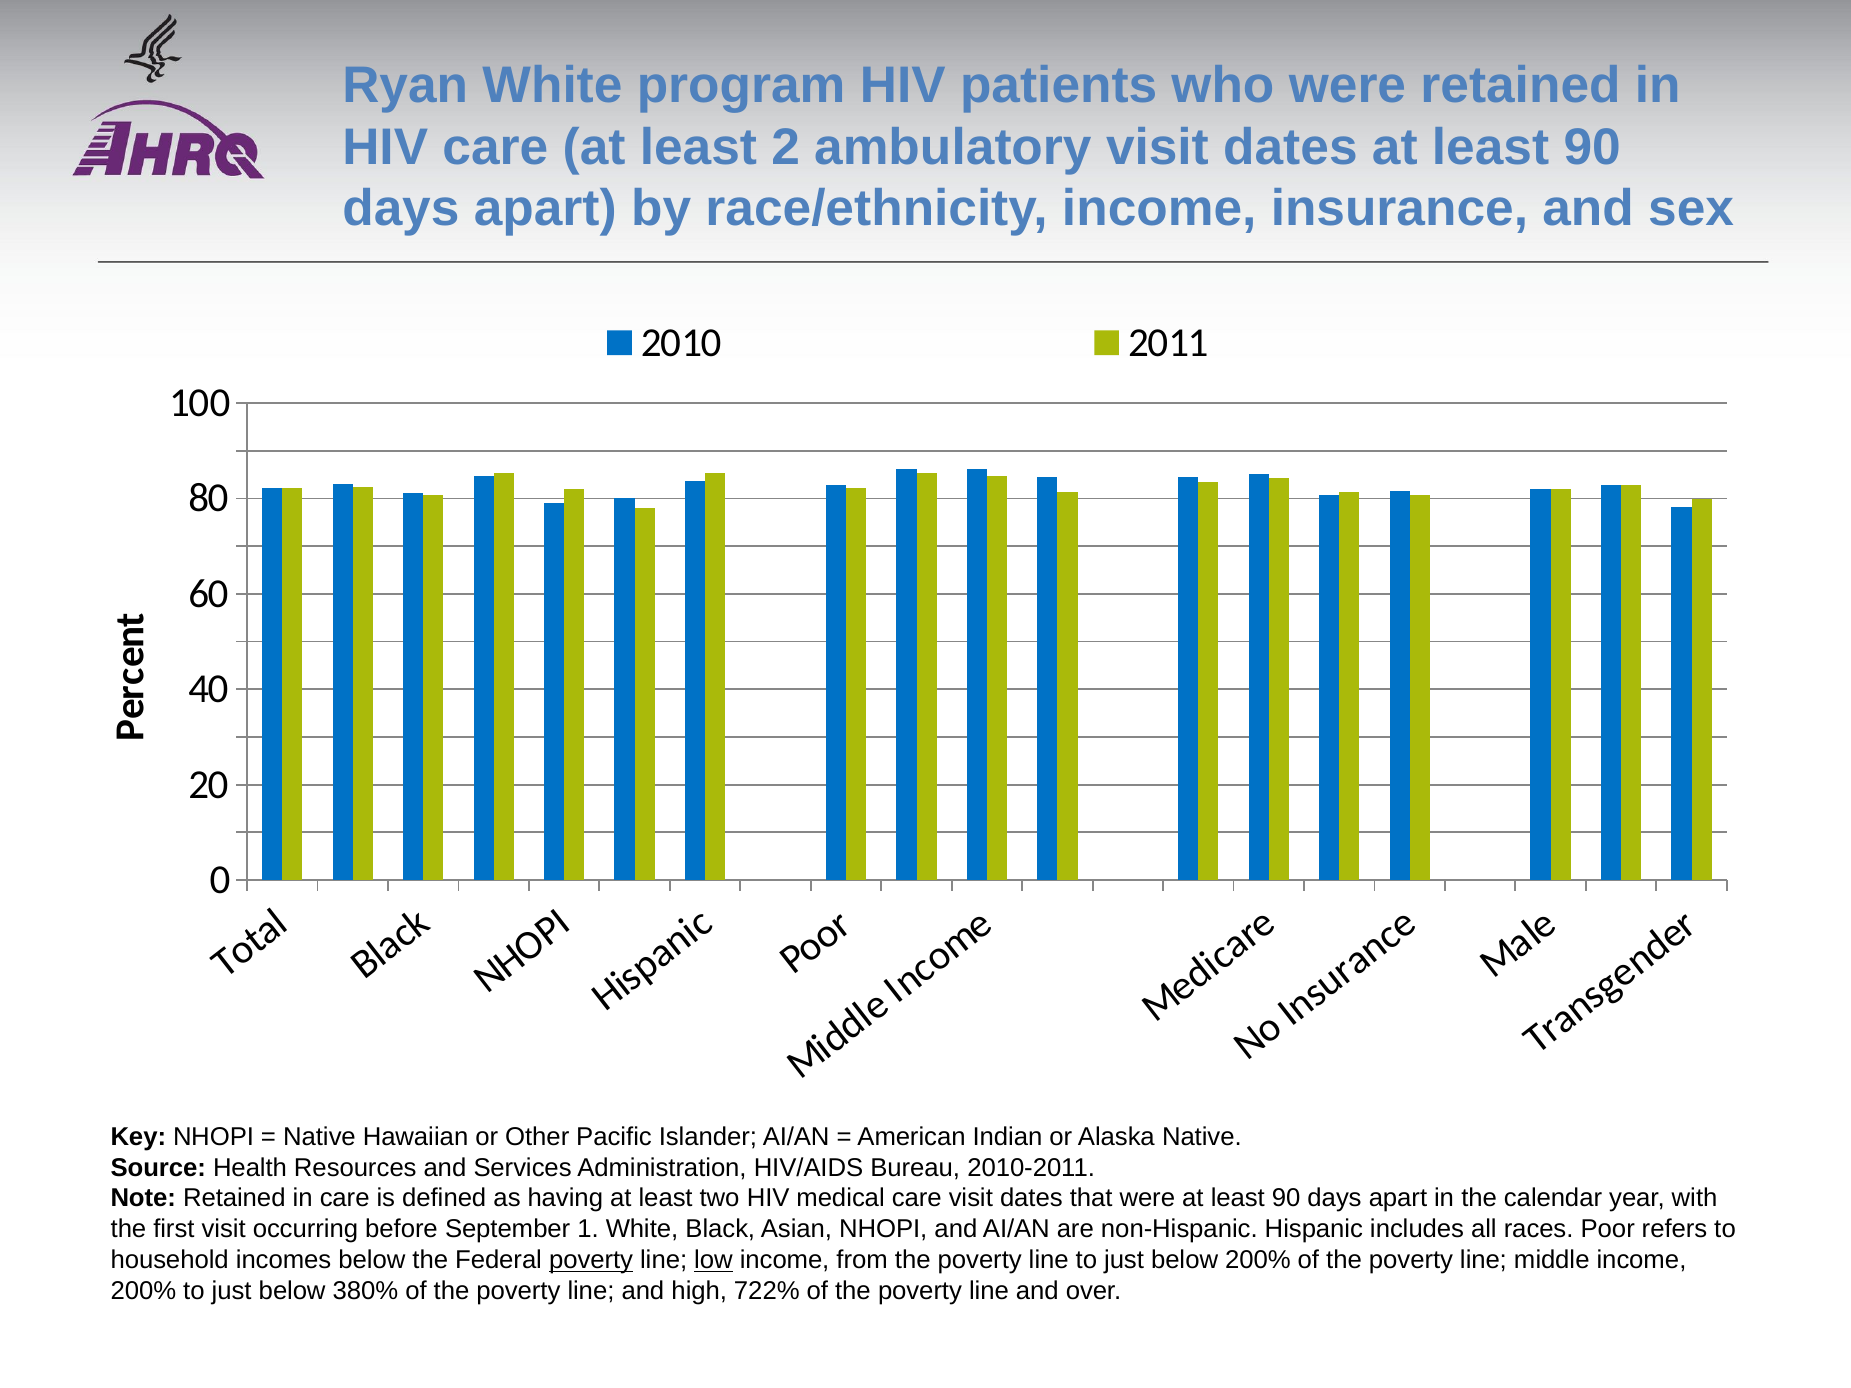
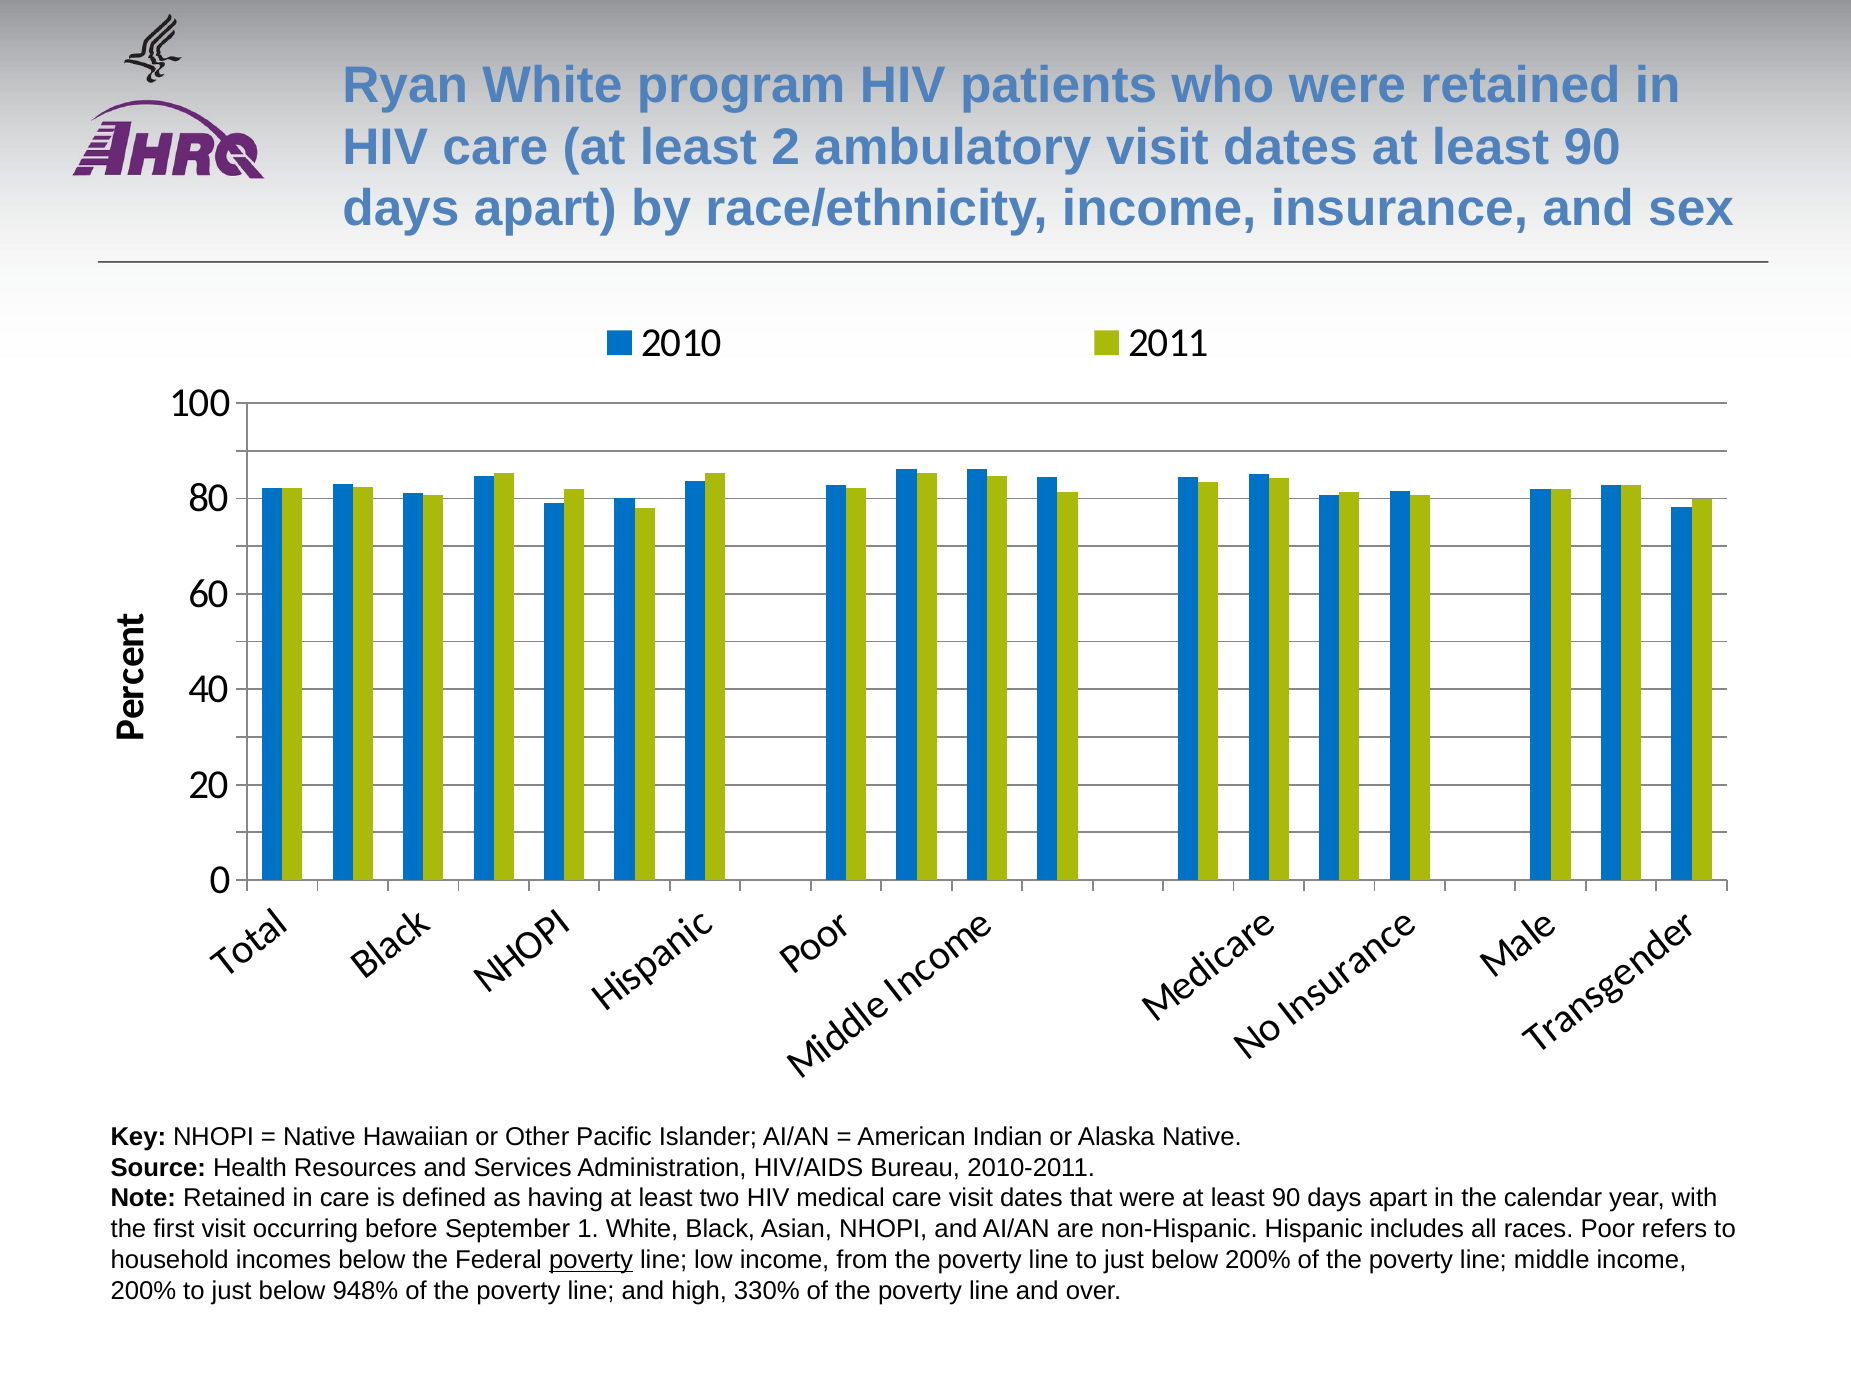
low underline: present -> none (713, 1260)
380%: 380% -> 948% (365, 1291)
722%: 722% -> 330% (767, 1291)
